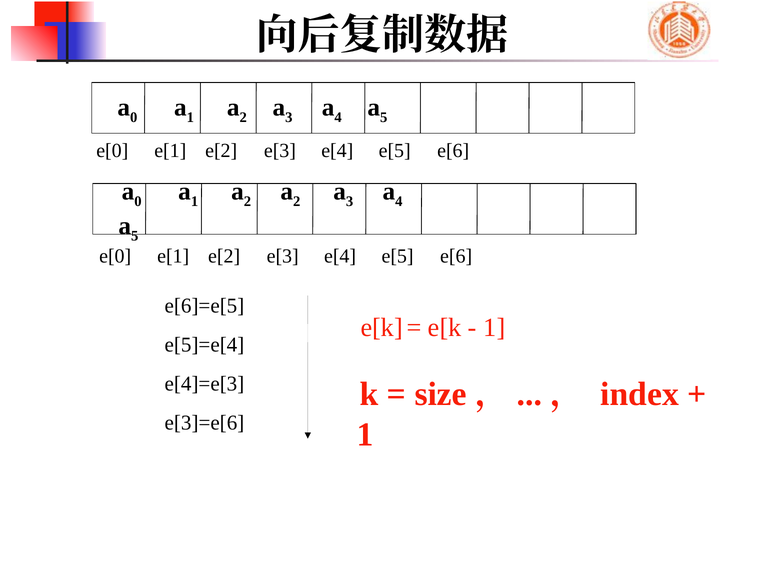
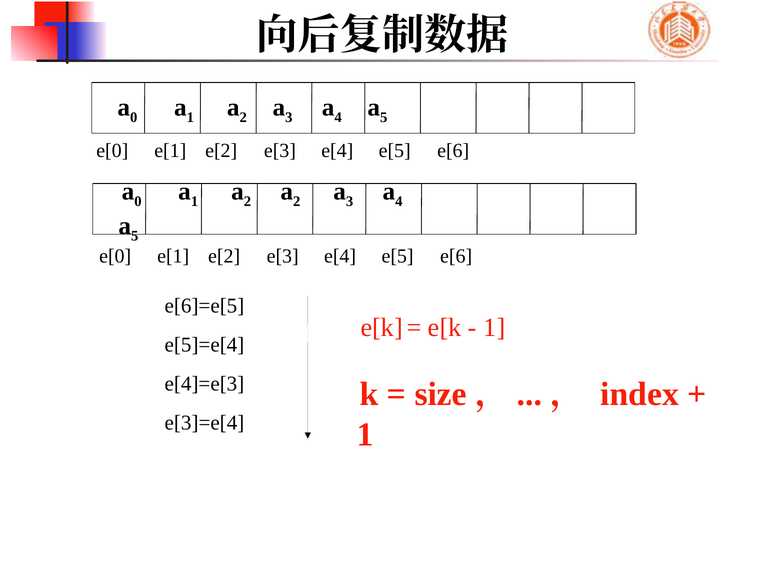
e[3]=e[6: e[3]=e[6 -> e[3]=e[4 (204, 423)
